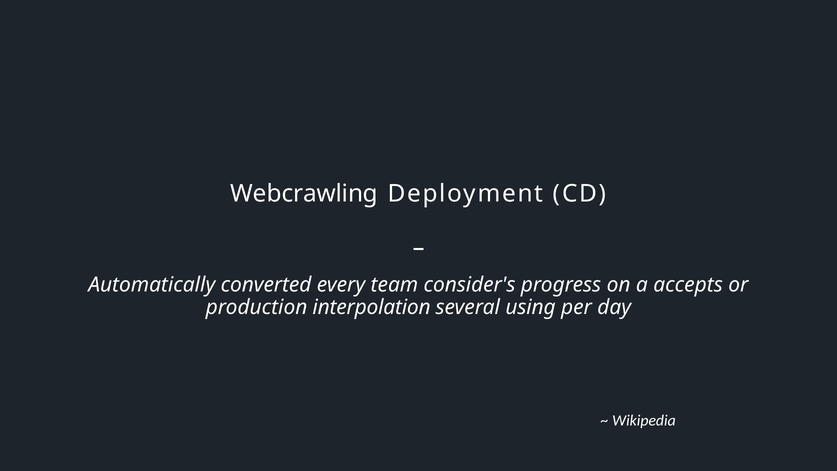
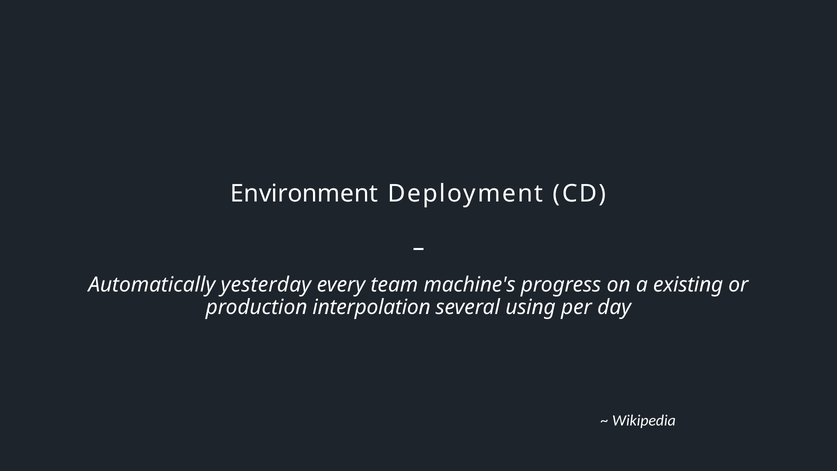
Webcrawling: Webcrawling -> Environment (304, 193)
converted: converted -> yesterday (266, 285)
consider's: consider's -> machine's (470, 285)
accepts: accepts -> existing (688, 285)
